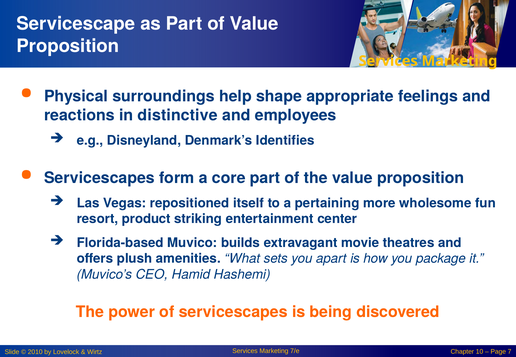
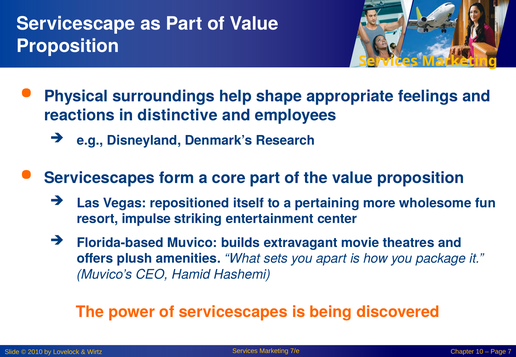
Identifies: Identifies -> Research (285, 141)
product: product -> impulse (146, 219)
